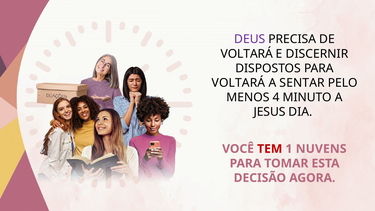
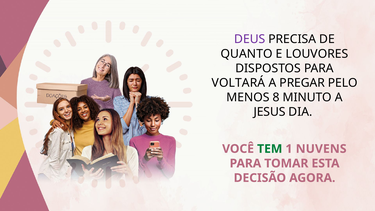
VOLTARÁ: VOLTARÁ -> QUANTO (247, 54)
DISCERNIR: DISCERNIR -> LOUVORES (317, 54)
SENTAR: SENTAR -> PREGAR (302, 83)
4: 4 -> 8 (276, 97)
TEM colour: red -> green (270, 149)
